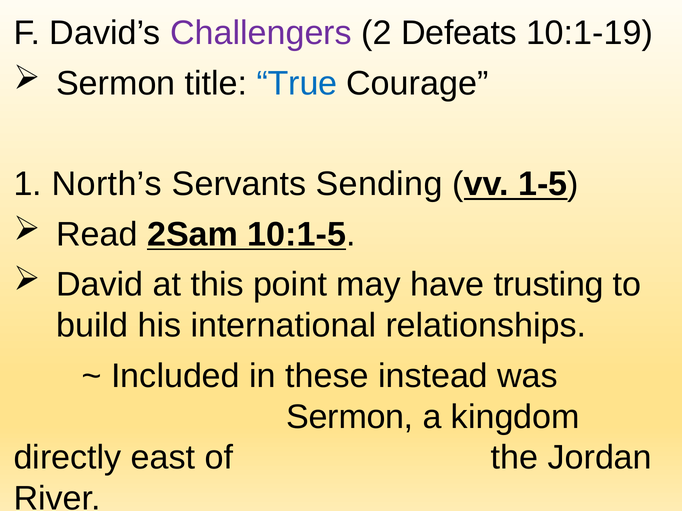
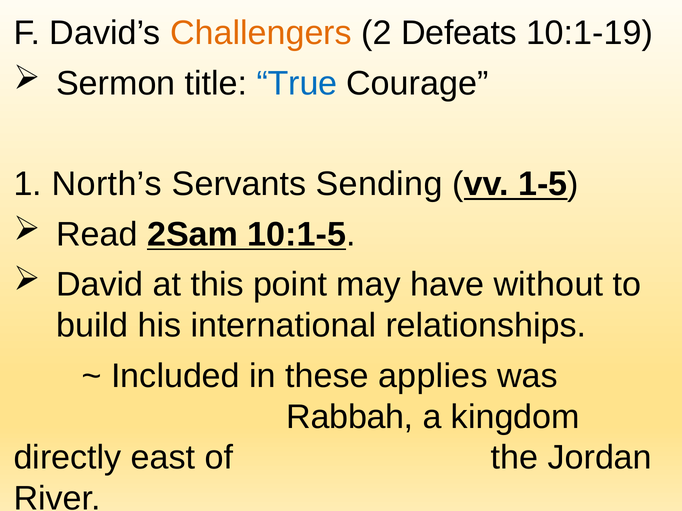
Challengers colour: purple -> orange (261, 33)
trusting: trusting -> without (548, 285)
instead: instead -> applies (433, 376)
Sermon: Sermon -> Rabbah (350, 417)
